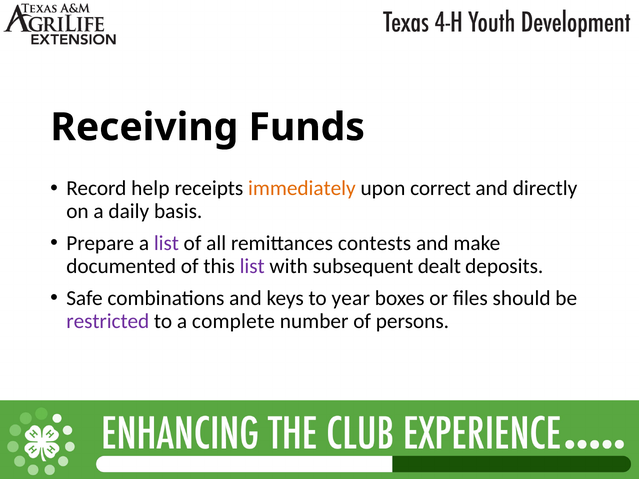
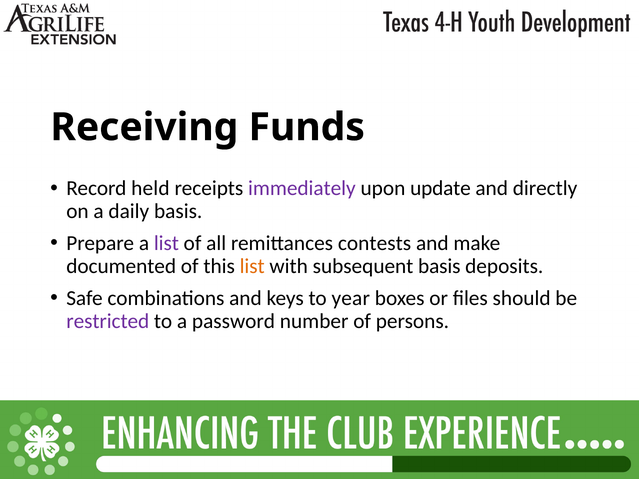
help: help -> held (150, 188)
immediately colour: orange -> purple (302, 188)
correct: correct -> update (440, 188)
list colour: purple -> orange (252, 266)
subsequent dealt: dealt -> basis (439, 266)
complete: complete -> password (234, 321)
